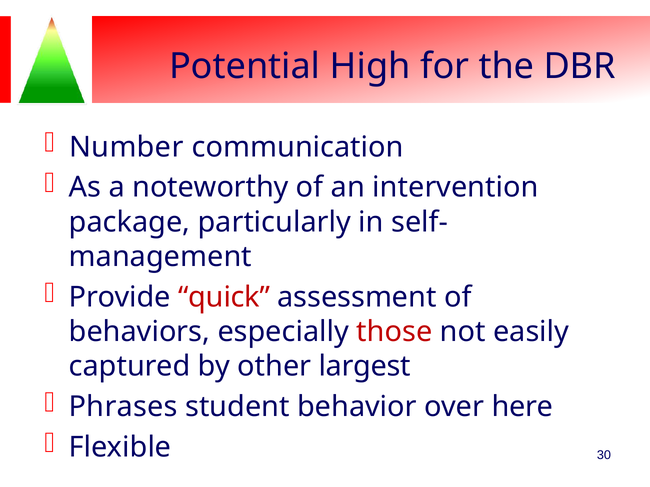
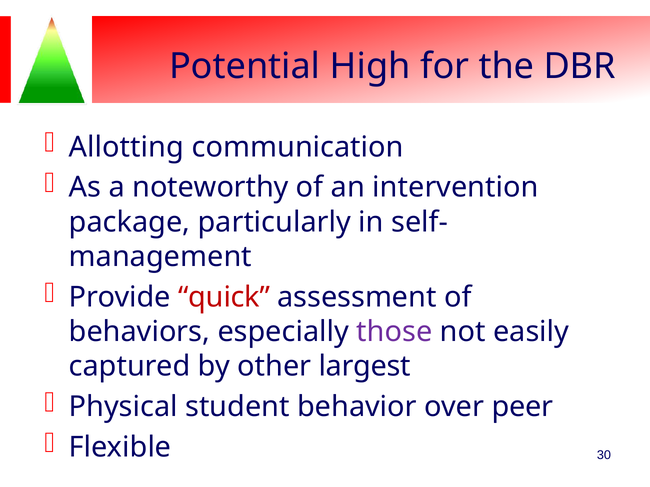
Number: Number -> Allotting (126, 147)
those colour: red -> purple (394, 332)
Phrases: Phrases -> Physical (123, 407)
here: here -> peer (522, 407)
